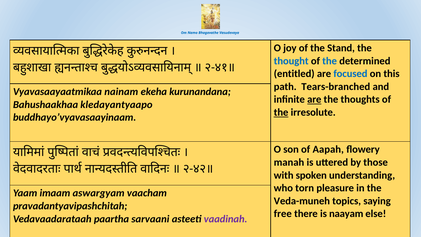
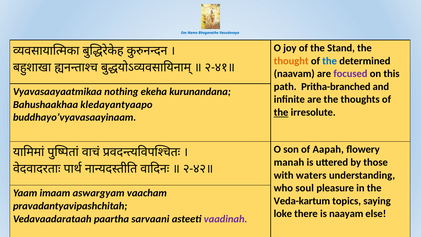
thought colour: blue -> orange (291, 61)
entitled: entitled -> naavam (294, 74)
focused colour: blue -> purple (350, 74)
Tears-branched: Tears-branched -> Pritha-branched (336, 87)
nainam: nainam -> nothing (121, 92)
are underline: present -> none (314, 99)
spoken: spoken -> waters (311, 175)
torn: torn -> soul (305, 188)
Veda-muneh: Veda-muneh -> Veda-kartum (302, 201)
free: free -> loke (283, 214)
